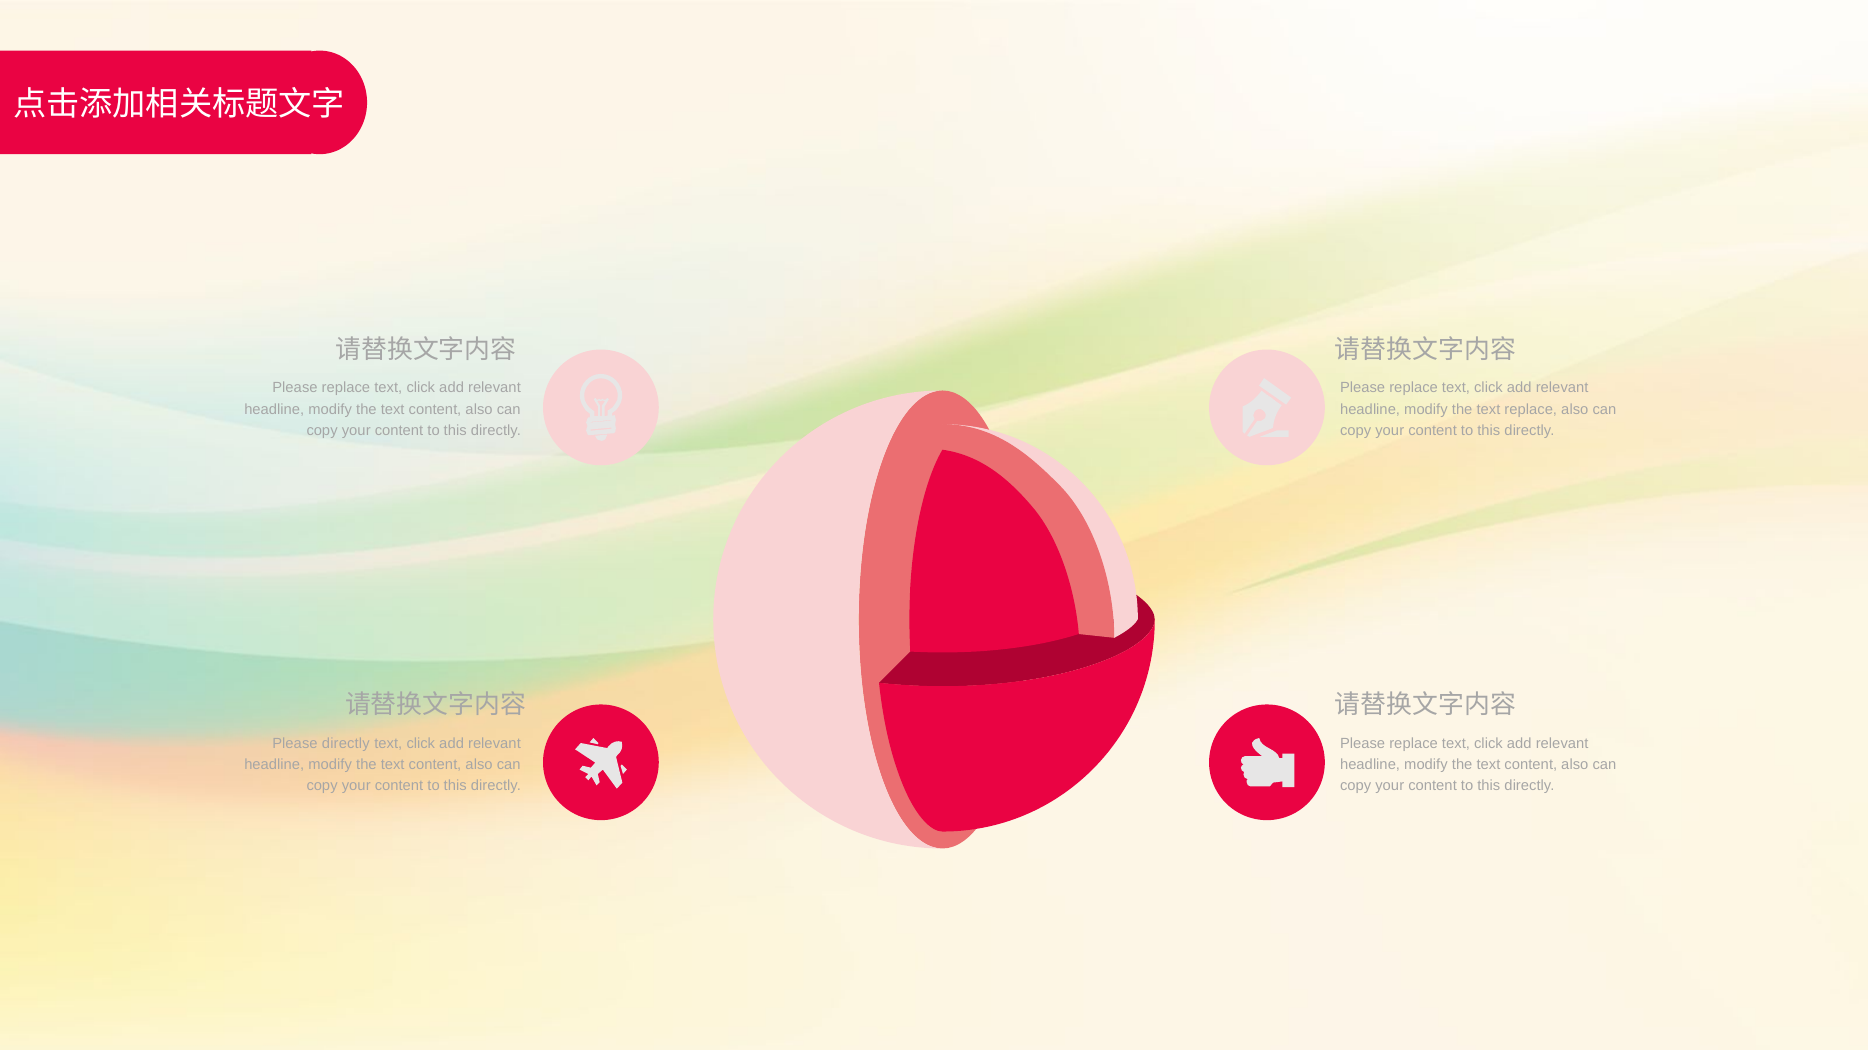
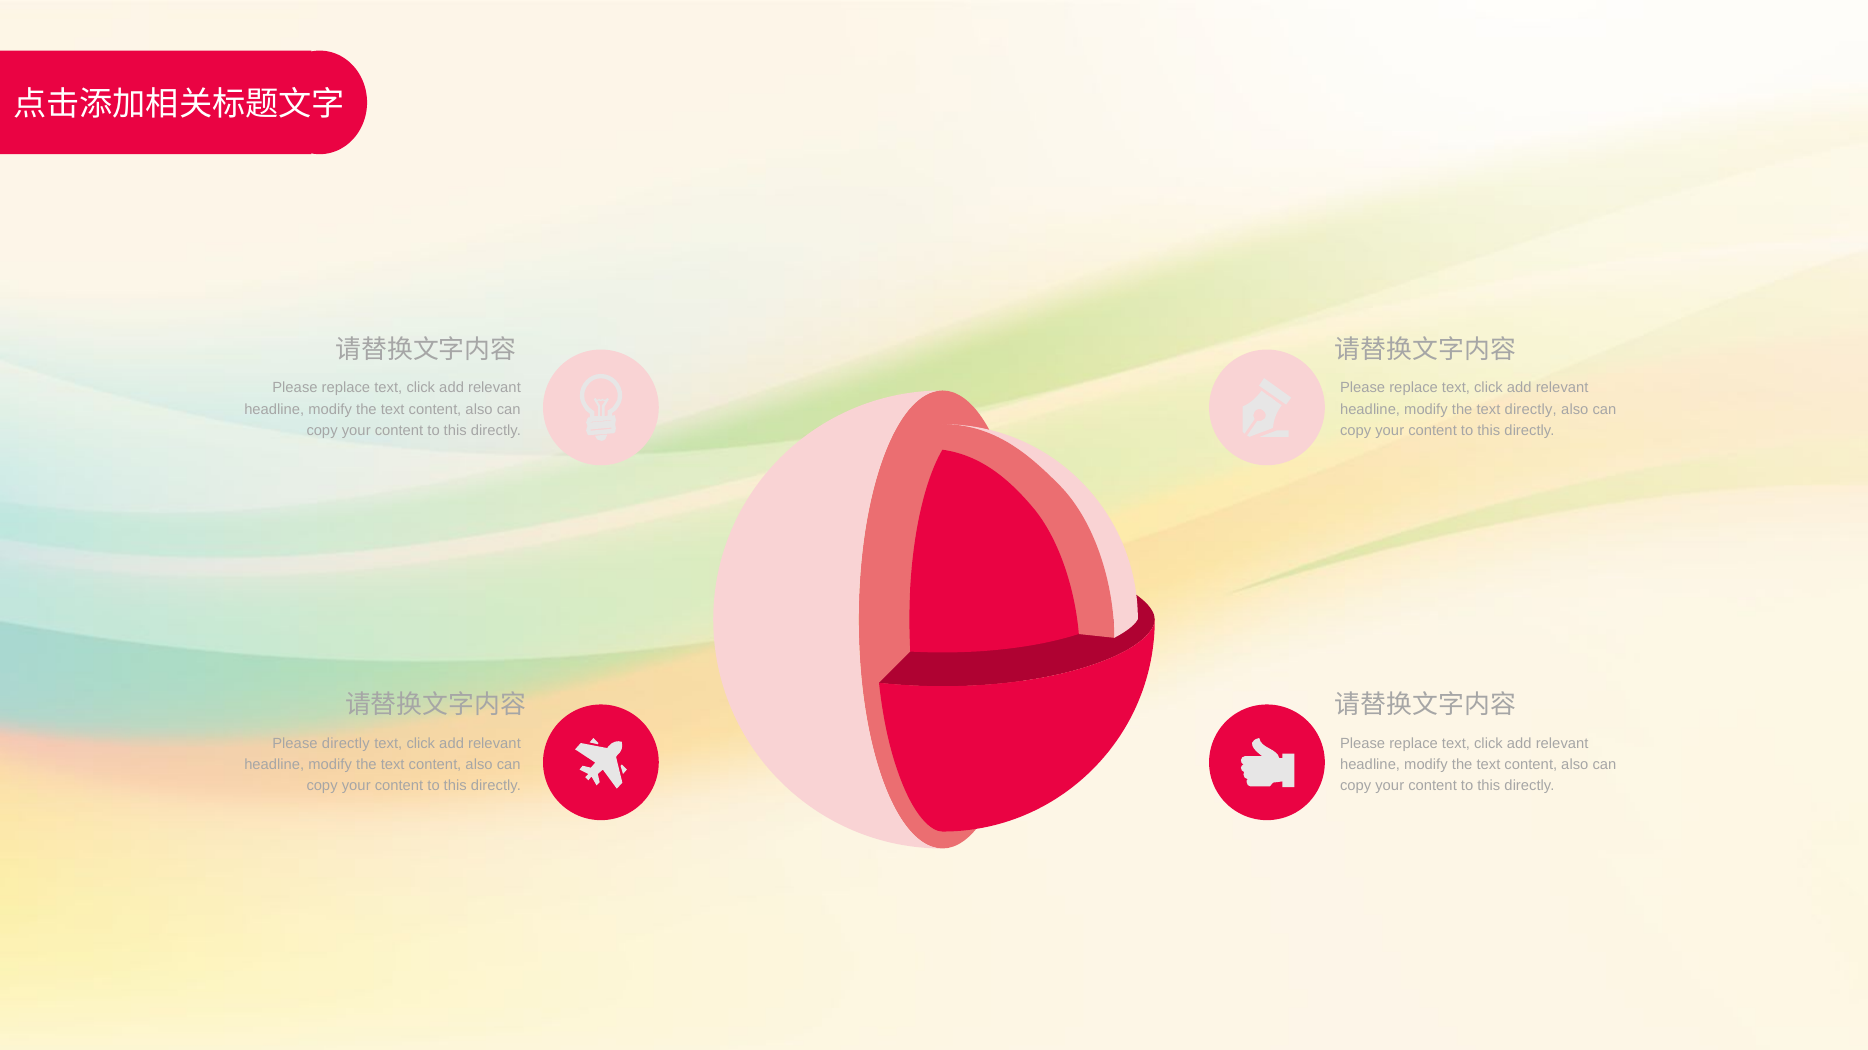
text replace: replace -> directly (1531, 409)
